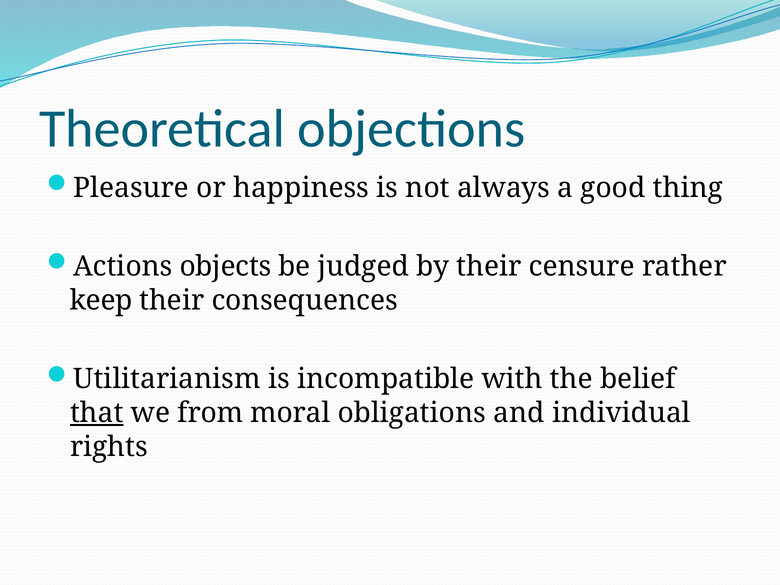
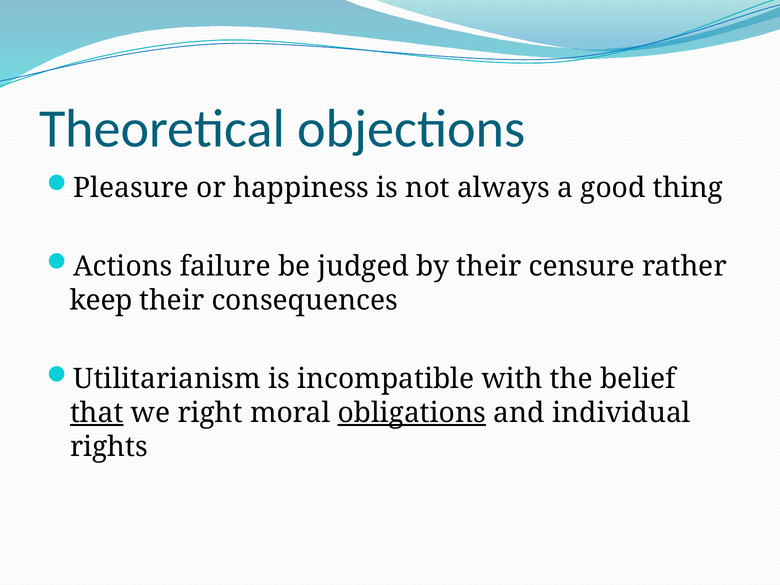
objects: objects -> failure (225, 267)
from: from -> right (210, 413)
obligations underline: none -> present (412, 413)
